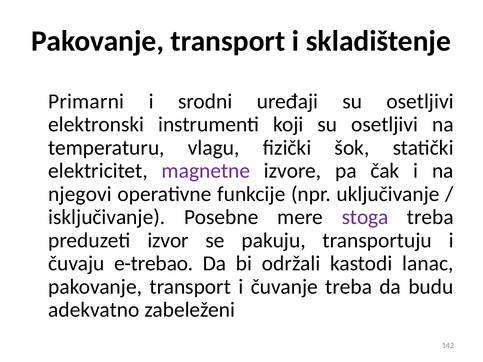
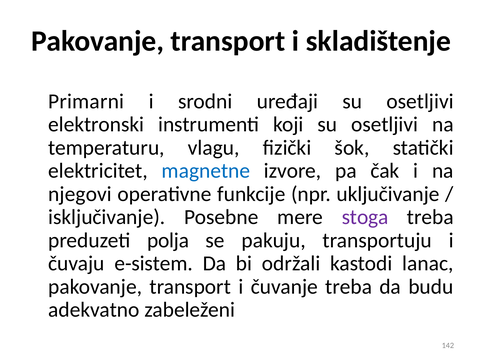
magnetne colour: purple -> blue (206, 171)
izvor: izvor -> polja (168, 241)
e-trebao: e-trebao -> e-sistem (154, 264)
